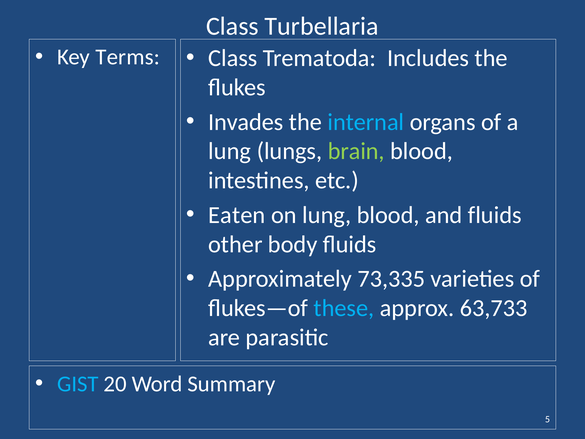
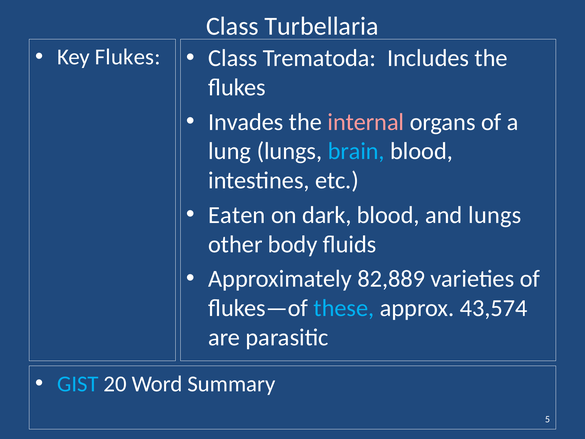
Key Terms: Terms -> Flukes (128, 57)
internal colour: light blue -> pink (366, 122)
brain colour: light green -> light blue (356, 151)
on lung: lung -> dark (327, 215)
and fluids: fluids -> lungs (495, 215)
73,335: 73,335 -> 82,889 (391, 279)
63,733: 63,733 -> 43,574 (494, 308)
